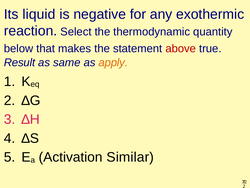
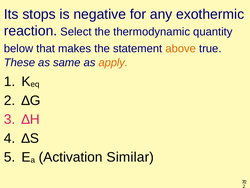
liquid: liquid -> stops (39, 14)
above colour: red -> orange (181, 48)
Result: Result -> These (19, 63)
